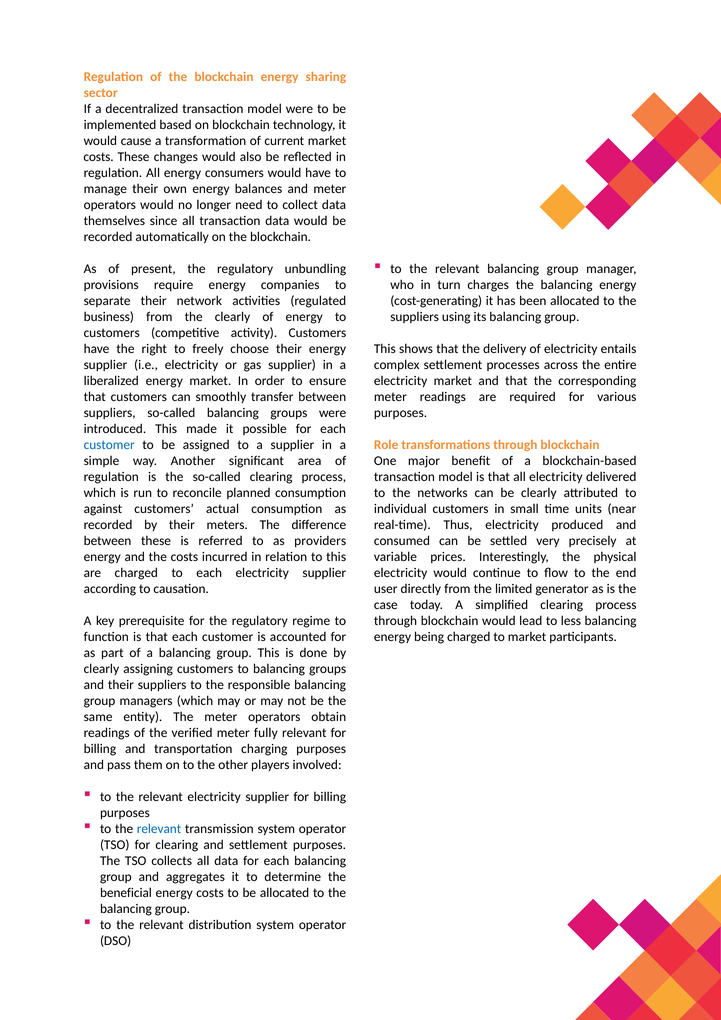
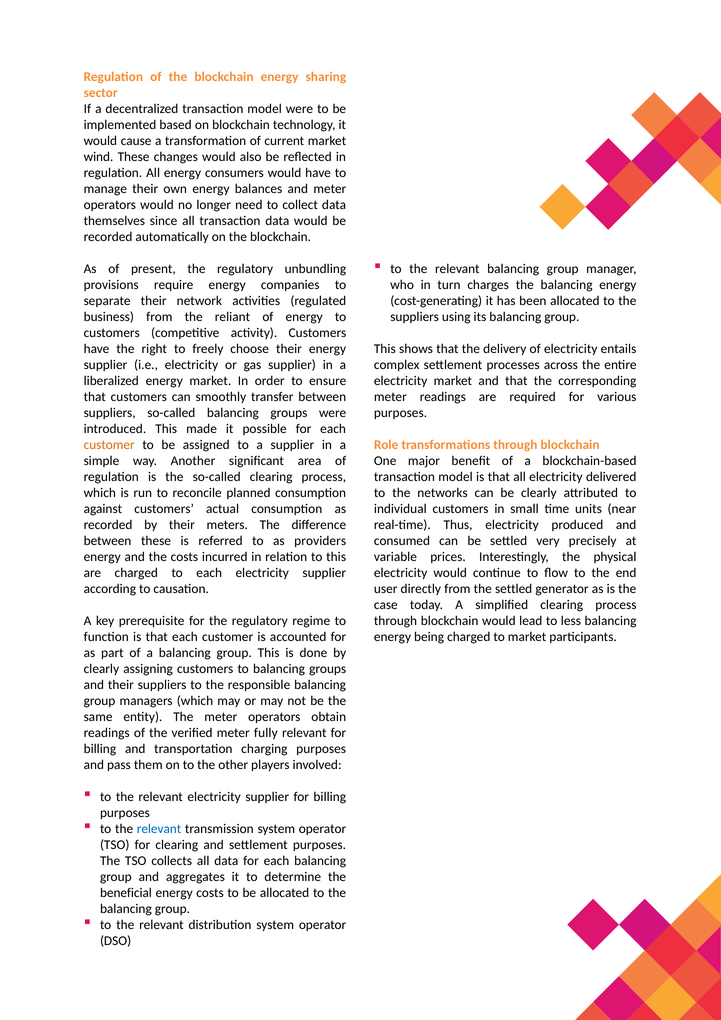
costs: costs -> wind (99, 157)
the clearly: clearly -> reliant (232, 317)
customer colour: blue -> orange (109, 445)
the limited: limited -> settled (514, 589)
